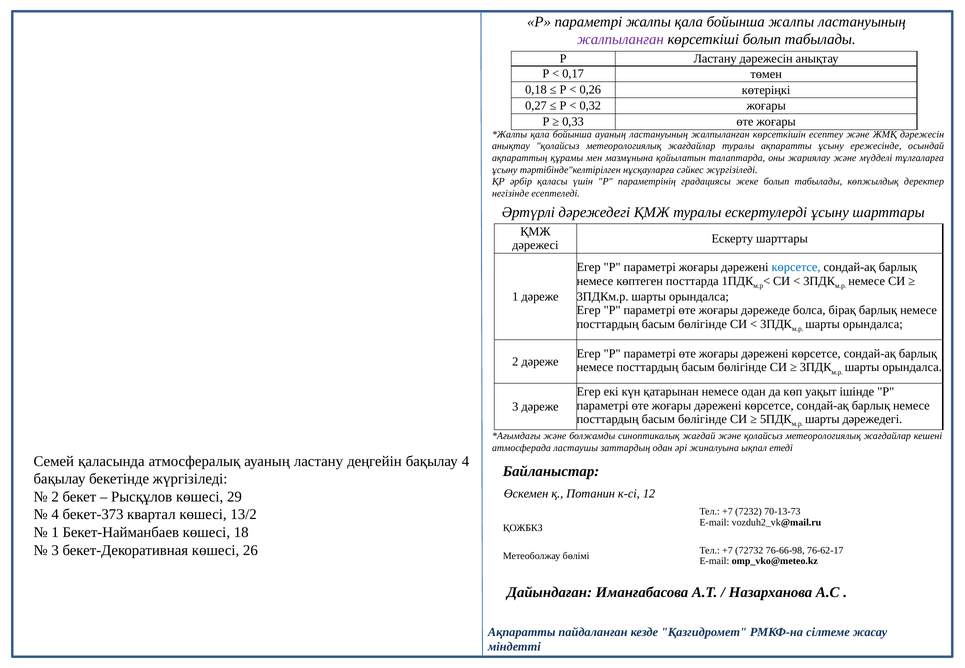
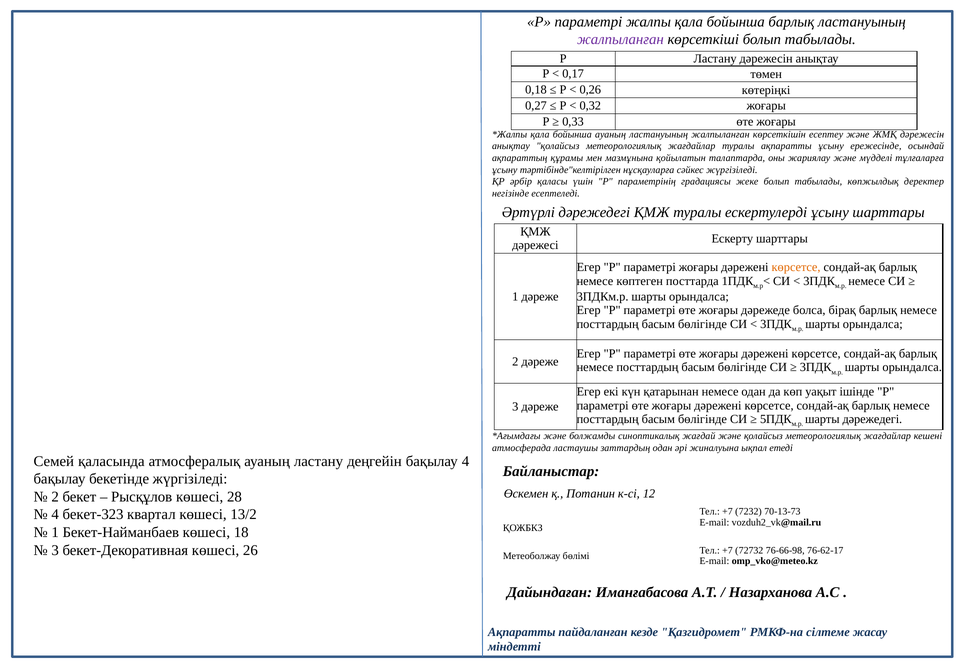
бойынша жалпы: жалпы -> барлық (791, 22)
көрсетсе colour: blue -> orange (796, 267)
29: 29 -> 28 (234, 497)
бекет-373: бекет-373 -> бекет-323 (93, 515)
